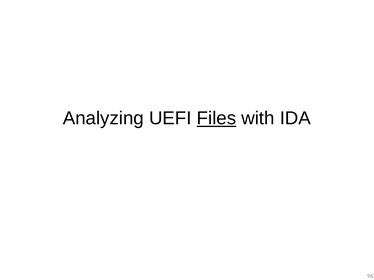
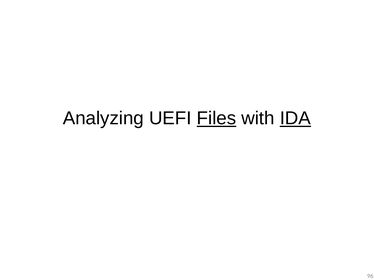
IDA underline: none -> present (295, 119)
